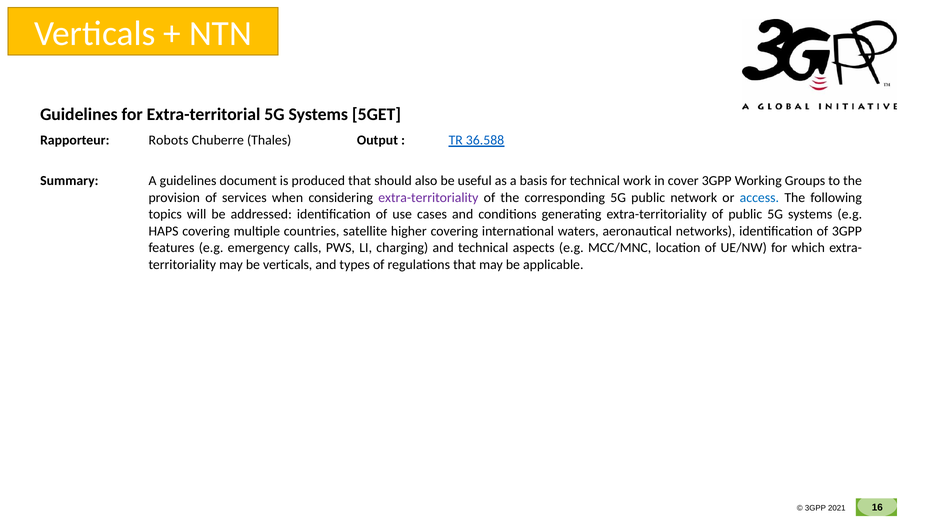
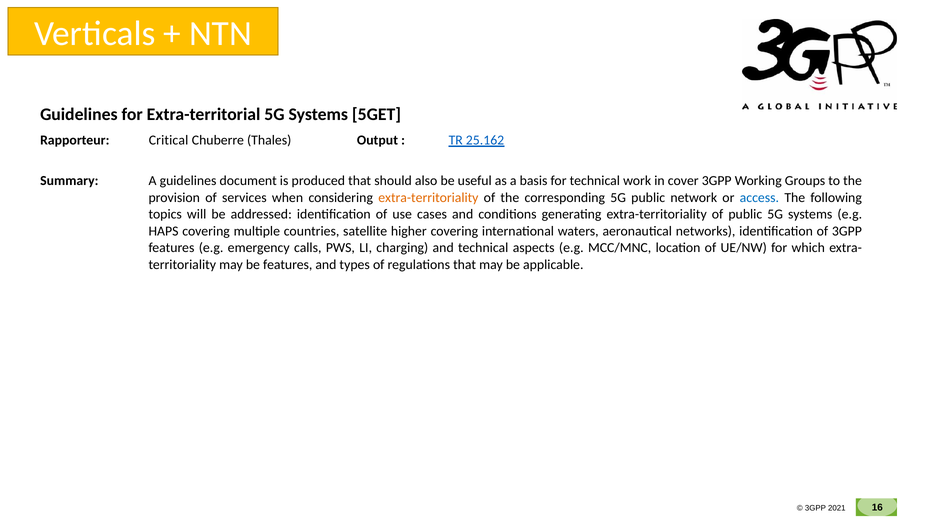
Robots: Robots -> Critical (169, 141)
36.588: 36.588 -> 25.162 (485, 141)
extra-territoriality colour: purple -> orange (428, 198)
be verticals: verticals -> features (288, 265)
